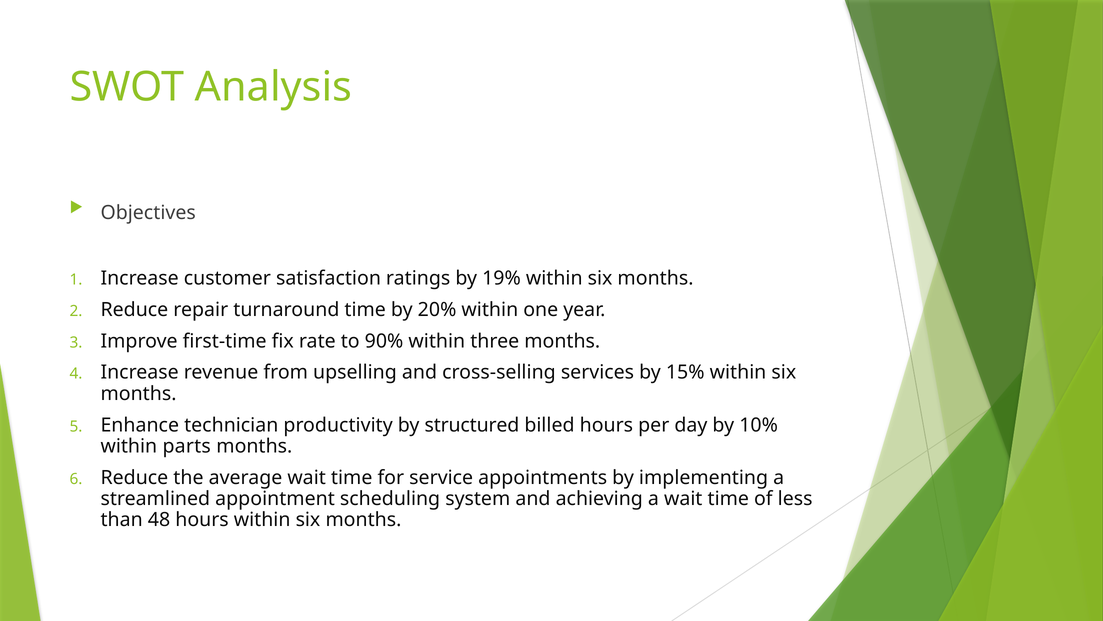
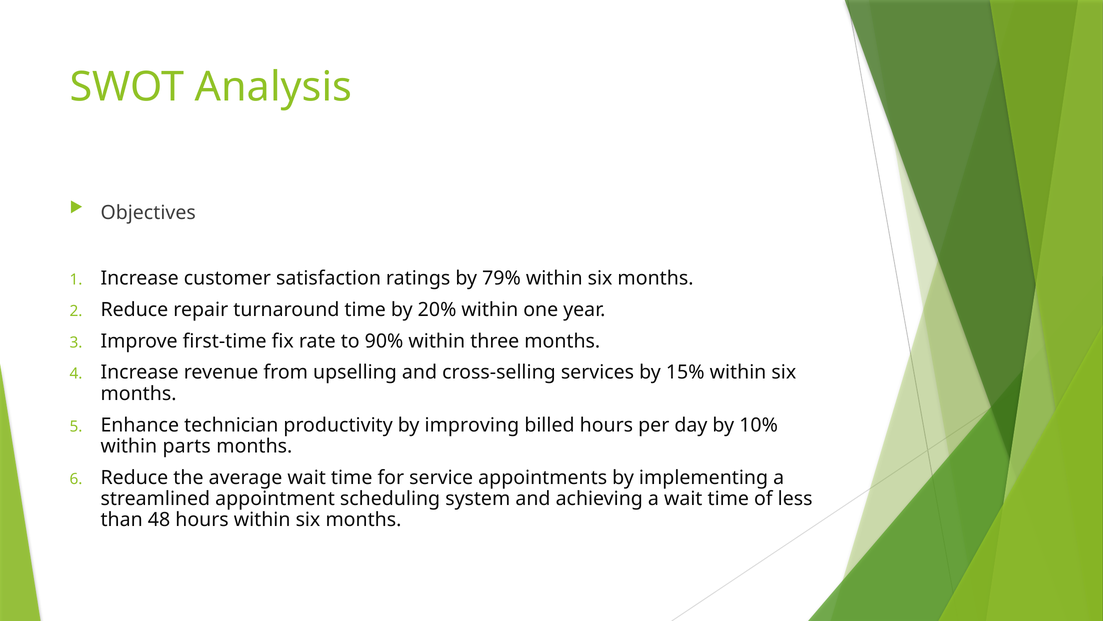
19%: 19% -> 79% (501, 278)
structured: structured -> improving (472, 425)
